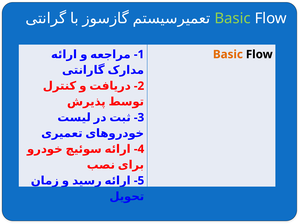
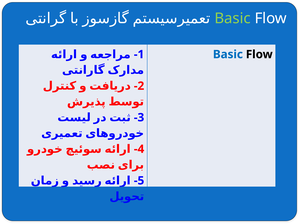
Basic colour: orange -> blue (228, 54)
